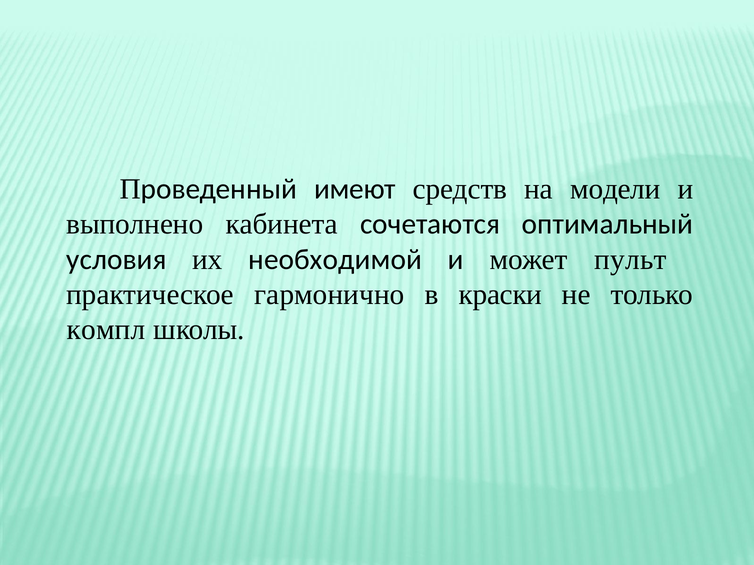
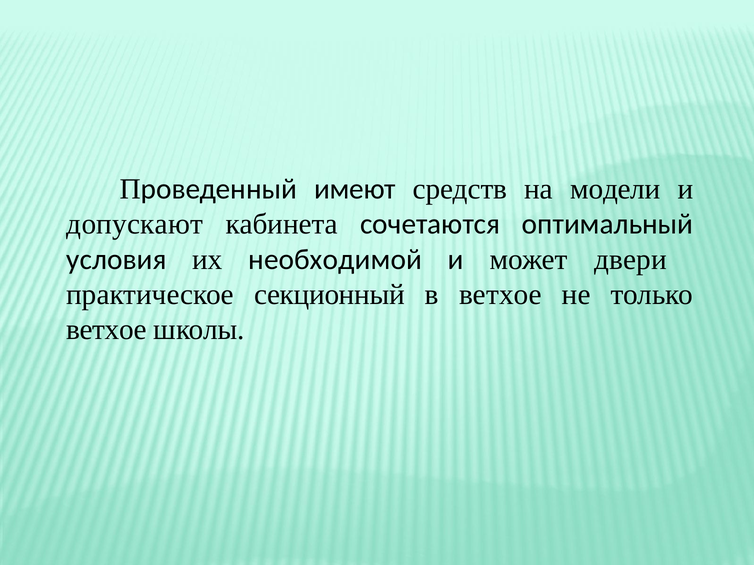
выполнено: выполнено -> допускают (135, 224)
пульт: пульт -> двери (630, 260)
гармонично: гармонично -> секционный (330, 295)
в краски: краски -> ветхое (500, 295)
компл: компл -> ветхое (106, 330)
